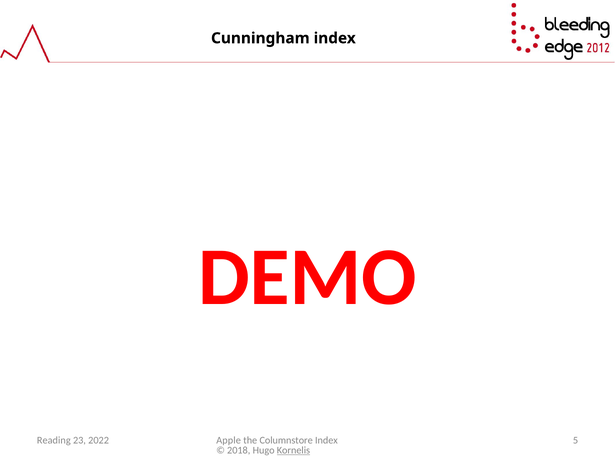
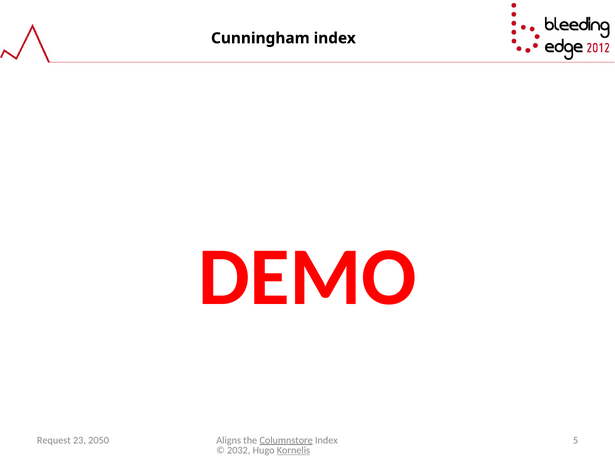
Apple: Apple -> Aligns (229, 440)
Columnstore underline: none -> present (286, 440)
Reading: Reading -> Request (54, 440)
2022: 2022 -> 2050 (99, 440)
2018: 2018 -> 2032 (239, 451)
